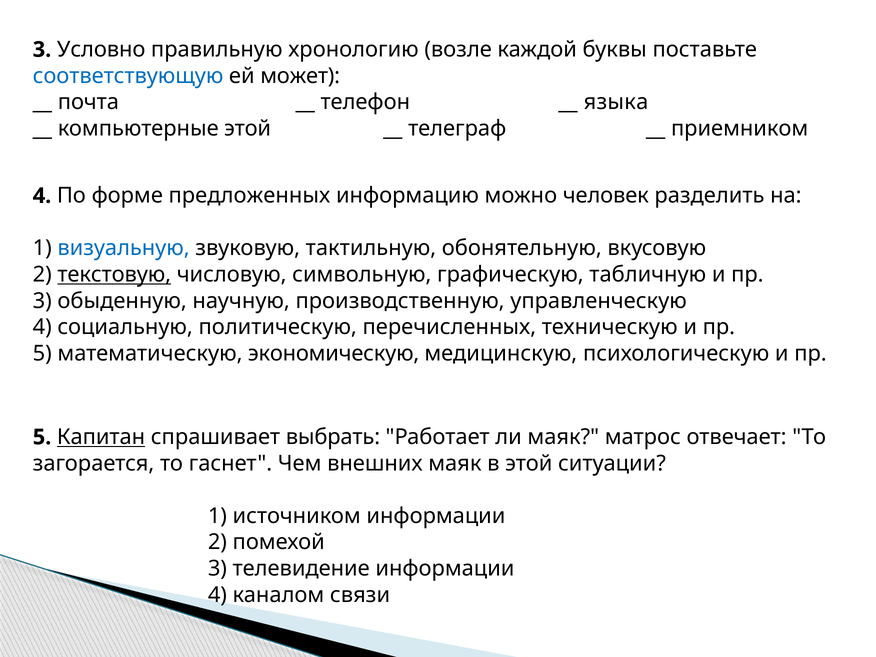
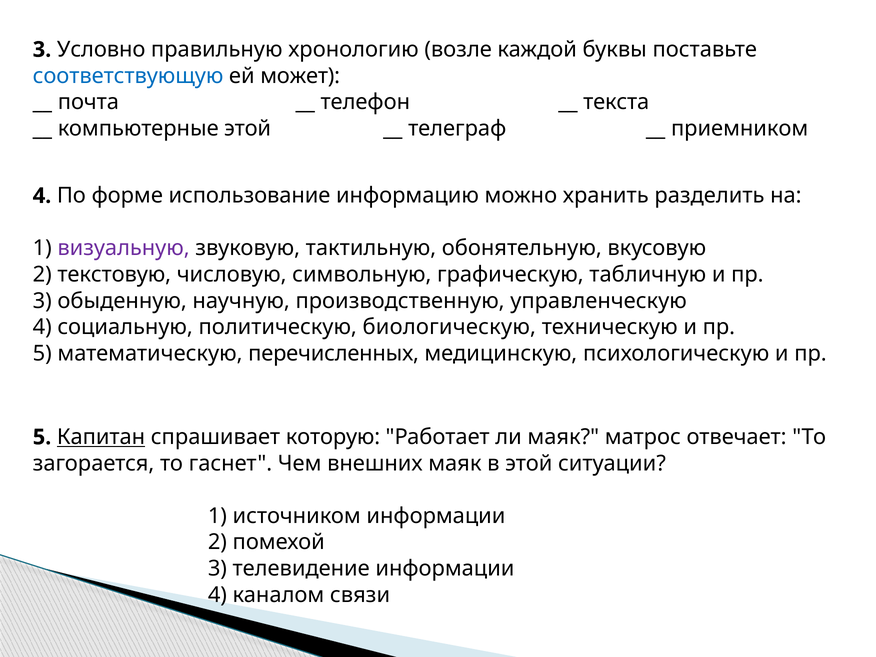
языка: языка -> текста (616, 102)
предложенных: предложенных -> использование (249, 196)
человек: человек -> хранить (606, 196)
визуальную colour: blue -> purple (124, 248)
текстовую underline: present -> none (114, 275)
перечисленных: перечисленных -> биологическую (449, 327)
экономическую: экономическую -> перечисленных (334, 353)
выбрать: выбрать -> которую (333, 437)
